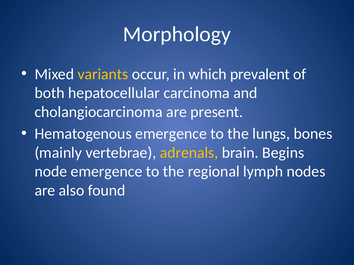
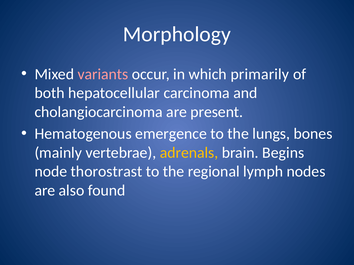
variants colour: yellow -> pink (103, 74)
prevalent: prevalent -> primarily (260, 74)
node emergence: emergence -> thorostrast (107, 172)
